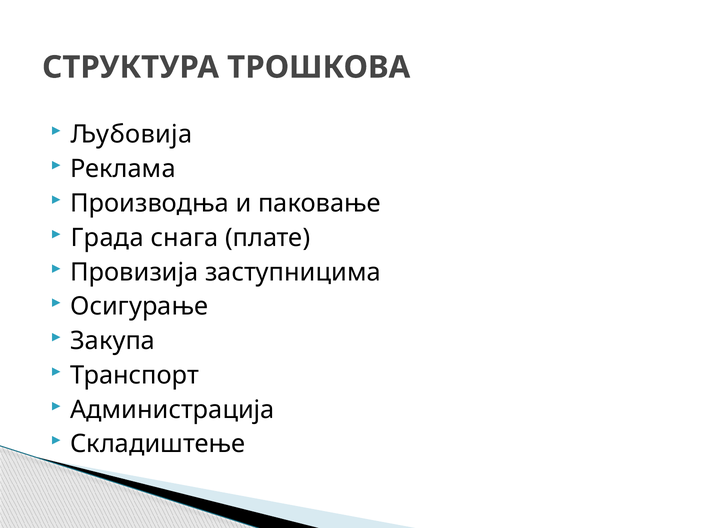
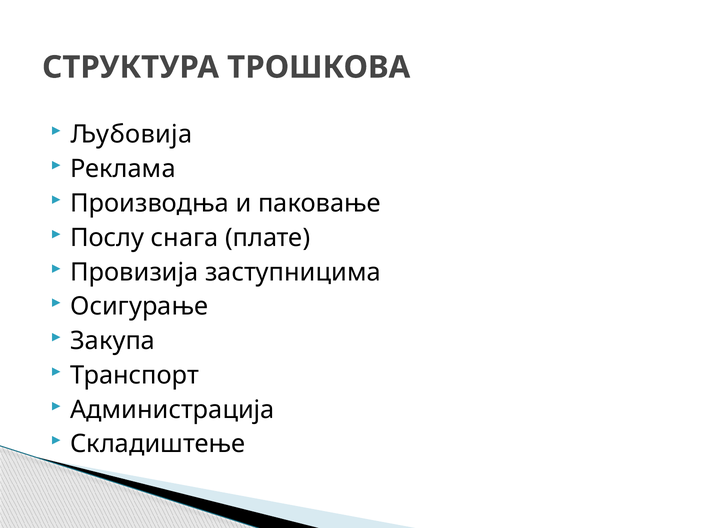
Града: Града -> Послу (107, 238)
